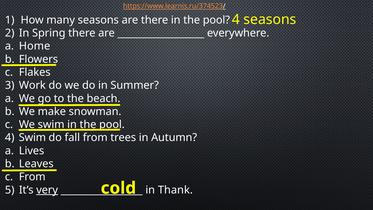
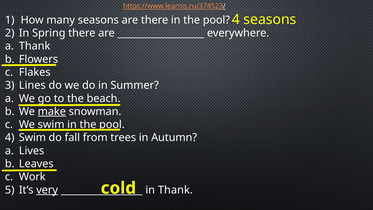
a Home: Home -> Thank (35, 46)
Work: Work -> Lines (32, 85)
make underline: none -> present (52, 111)
c From: From -> Work (32, 177)
